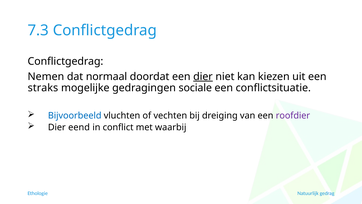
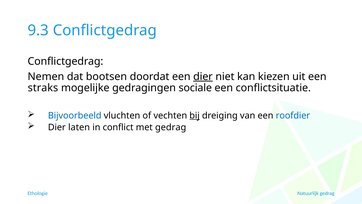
7.3: 7.3 -> 9.3 (38, 30)
normaal: normaal -> bootsen (106, 76)
bij underline: none -> present (195, 115)
roofdier colour: purple -> blue (293, 115)
eend: eend -> laten (79, 127)
met waarbij: waarbij -> gedrag (171, 127)
